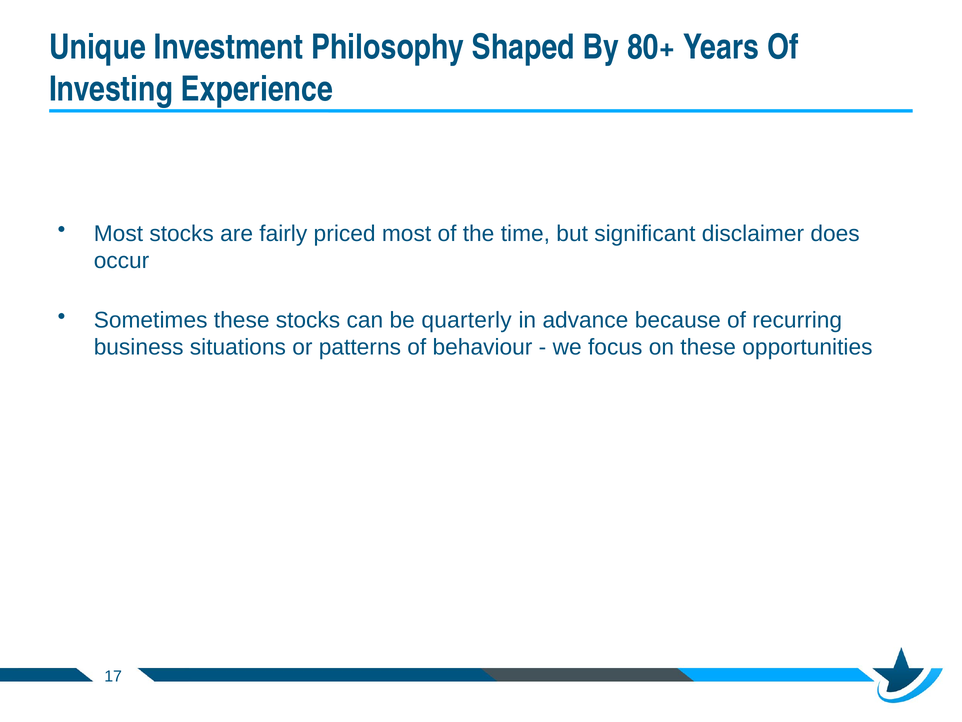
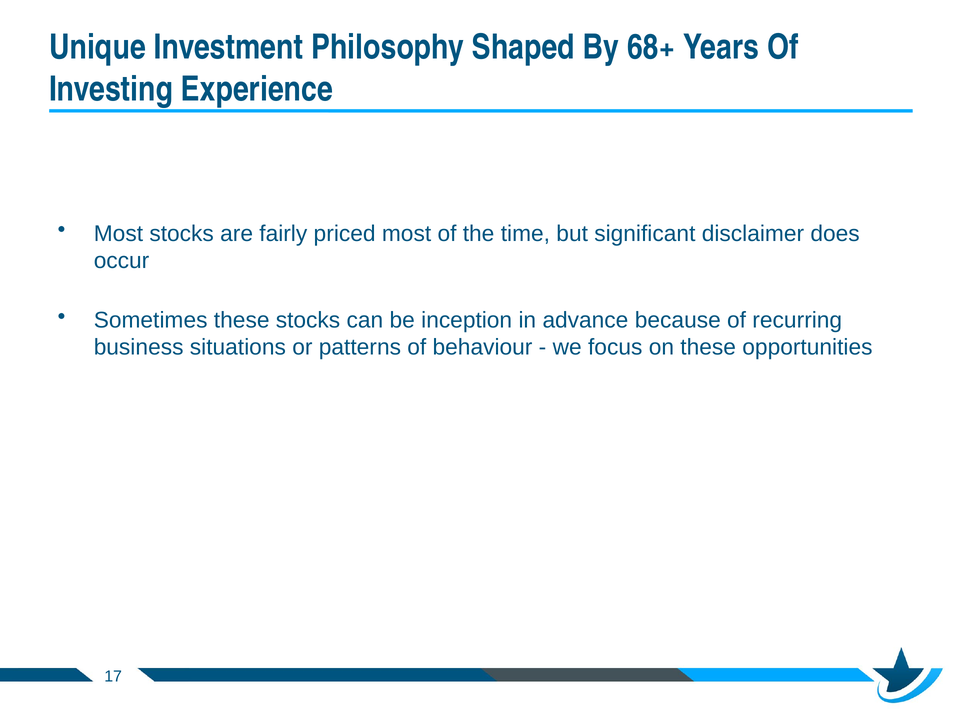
80+: 80+ -> 68+ (651, 47)
quarterly: quarterly -> inception (467, 320)
